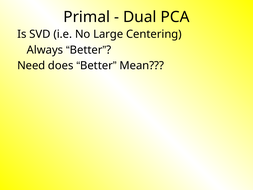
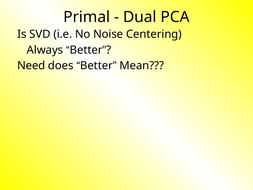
Large: Large -> Noise (108, 34)
